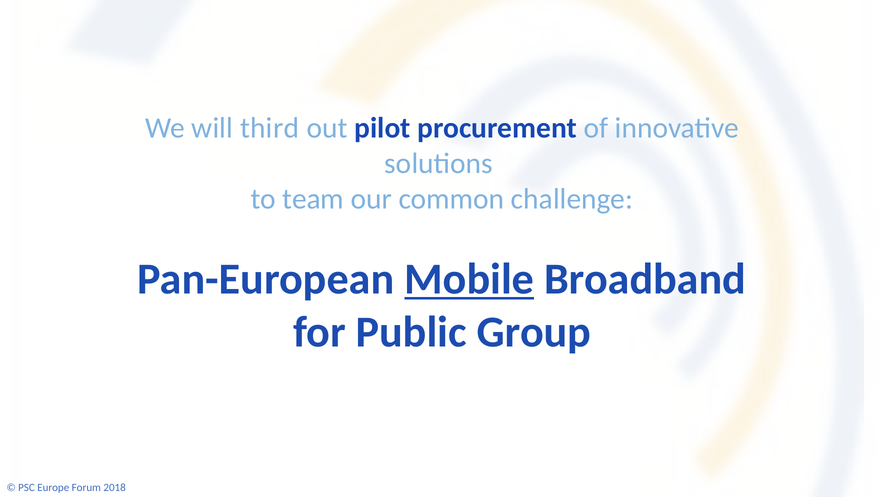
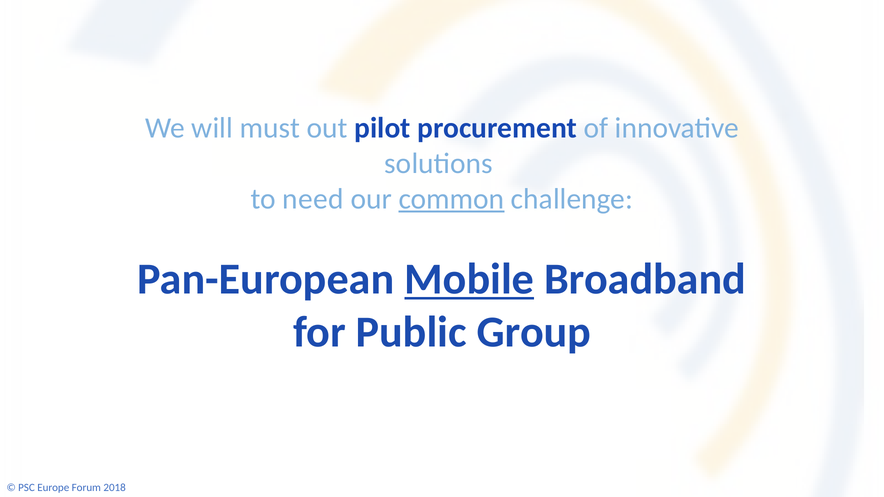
third: third -> must (270, 128)
team: team -> need (313, 199)
common underline: none -> present (451, 199)
